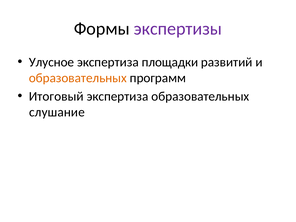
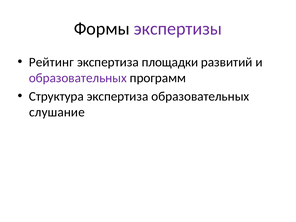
Улусное: Улусное -> Рейтинг (51, 62)
образовательных colour: orange -> purple (78, 78)
Итоговый: Итоговый -> Структура (56, 96)
